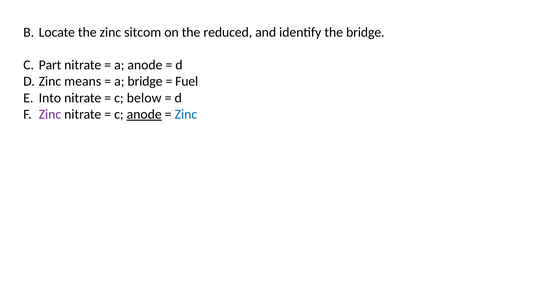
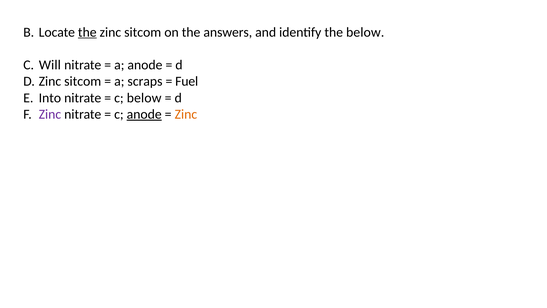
the underline: none -> present (87, 32)
reduced: reduced -> answers (228, 32)
the bridge: bridge -> below (365, 32)
Part: Part -> Will (50, 65)
D Zinc means: means -> sitcom (83, 81)
a bridge: bridge -> scraps (145, 81)
Zinc colour: blue -> orange (186, 114)
